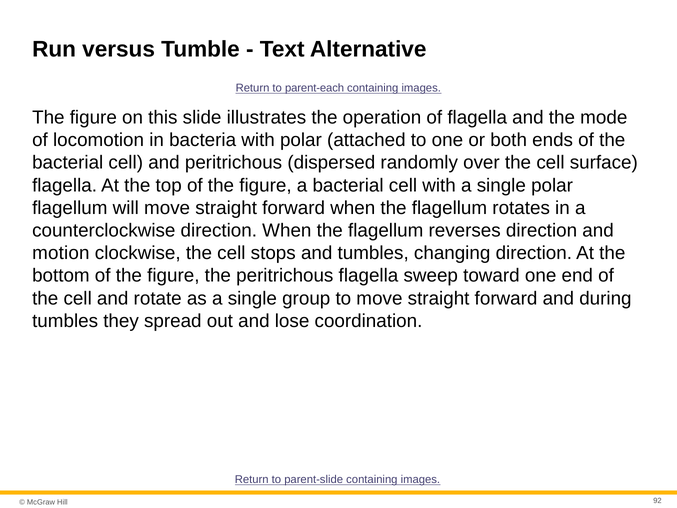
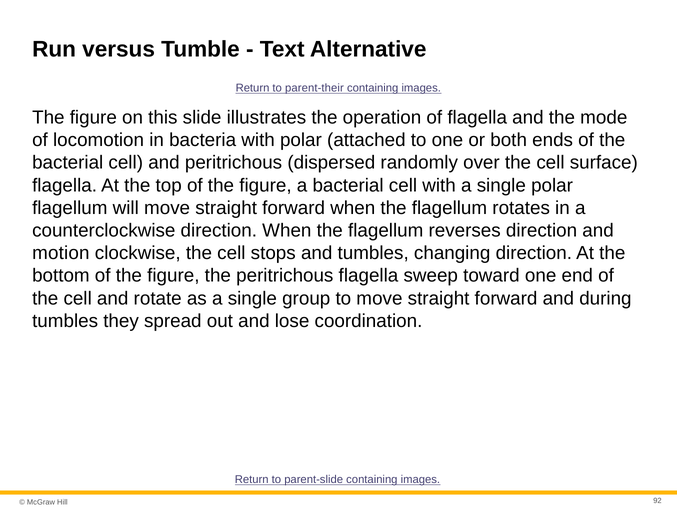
parent-each: parent-each -> parent-their (314, 88)
